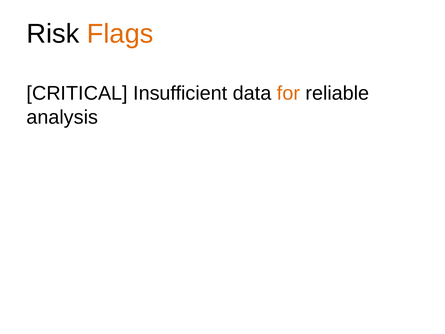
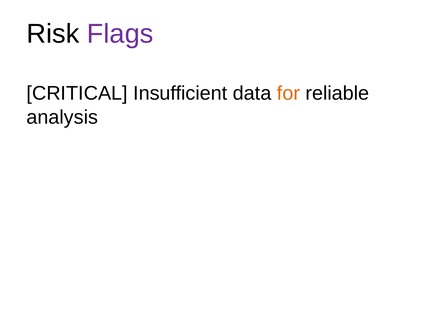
Flags colour: orange -> purple (120, 34)
